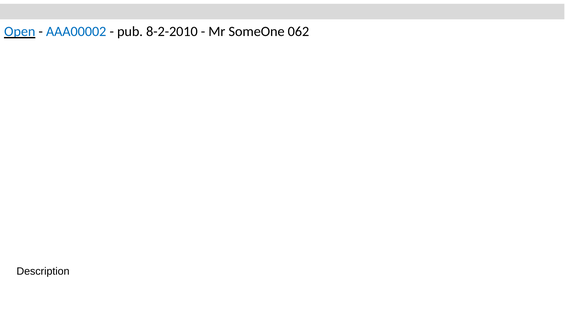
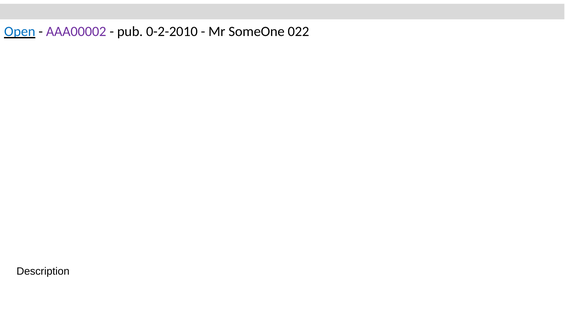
AAA00002 colour: blue -> purple (76, 32)
8-2-2010: 8-2-2010 -> 0-2-2010 (172, 32)
062: 062 -> 022 (298, 32)
